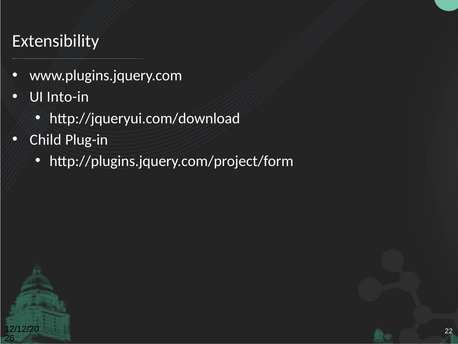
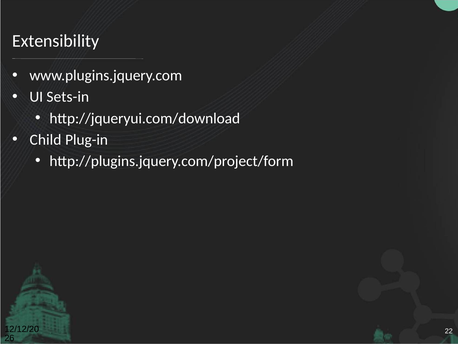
Into-in: Into-in -> Sets-in (68, 97)
